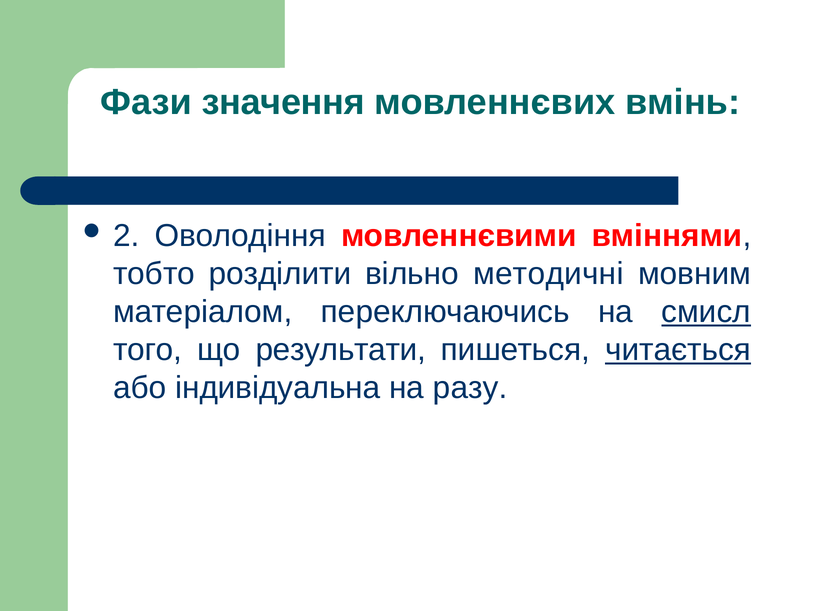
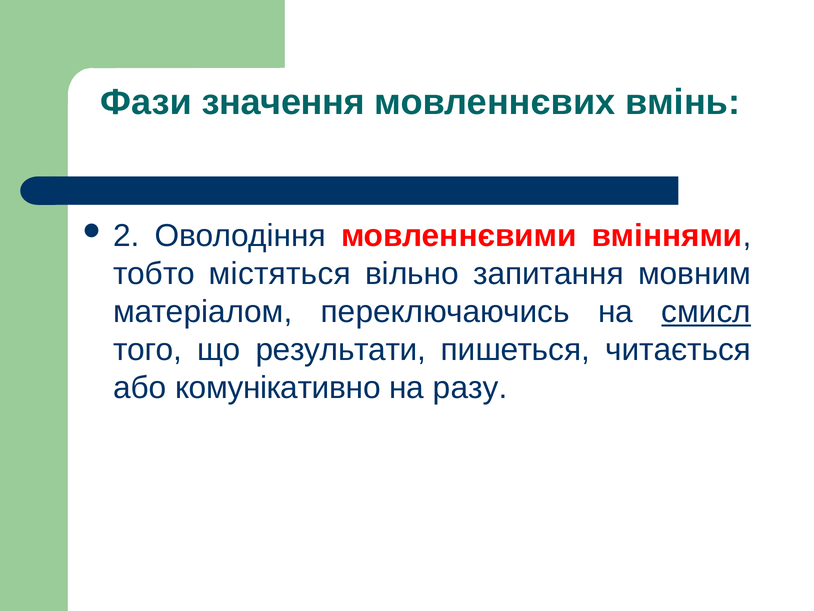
розділити: розділити -> містяться (280, 274)
методичні: методичні -> запитання (548, 274)
читається underline: present -> none (678, 350)
індивідуальна: індивідуальна -> комунікативно (278, 388)
